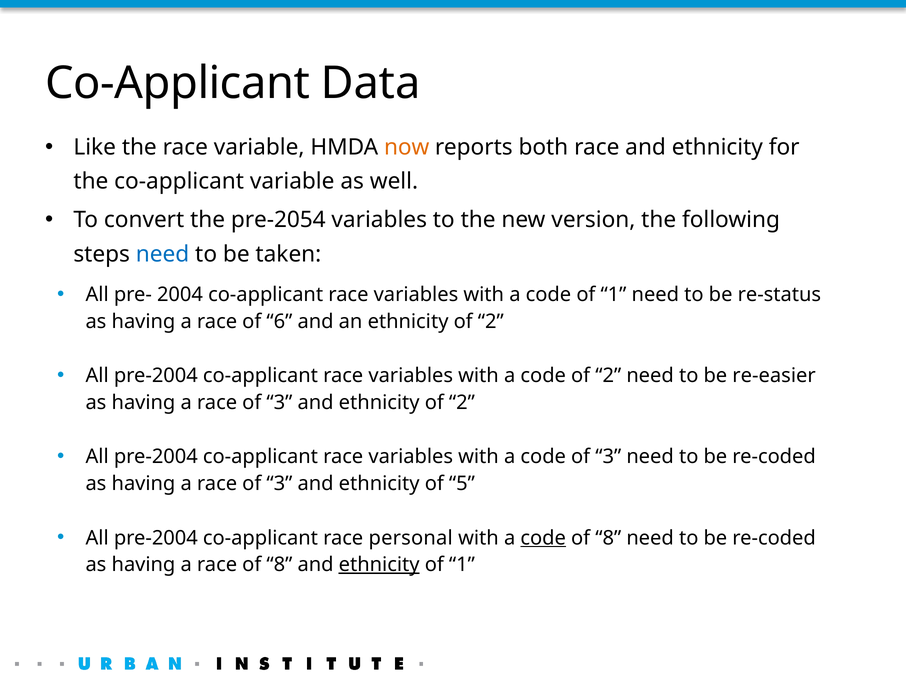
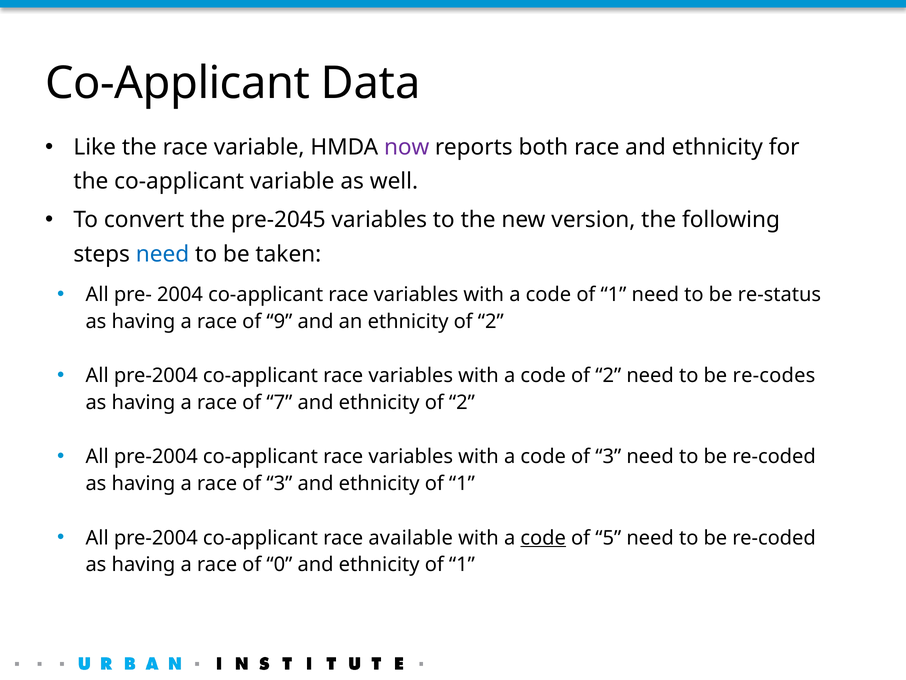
now colour: orange -> purple (407, 147)
pre-2054: pre-2054 -> pre-2045 (278, 220)
6: 6 -> 9 (279, 321)
re-easier: re-easier -> re-codes (774, 375)
3: 3 -> 7 (279, 402)
5: 5 -> 1 (462, 483)
personal: personal -> available (411, 537)
8: 8 -> 5 (608, 537)
race of 8: 8 -> 0 (279, 564)
ethnicity underline: present -> none (379, 564)
